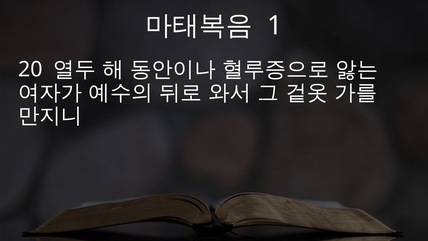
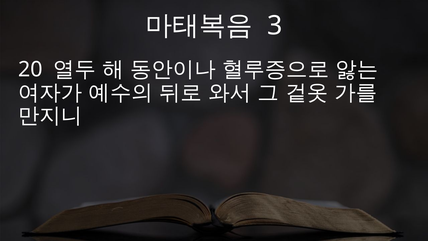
1: 1 -> 3 (275, 26)
